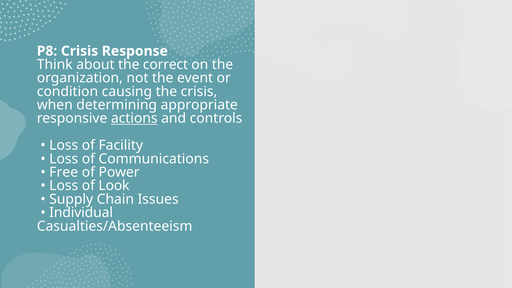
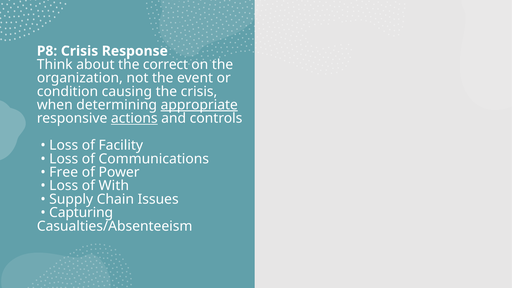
appropriate underline: none -> present (199, 105)
Look: Look -> With (114, 186)
Individual: Individual -> Capturing (81, 213)
